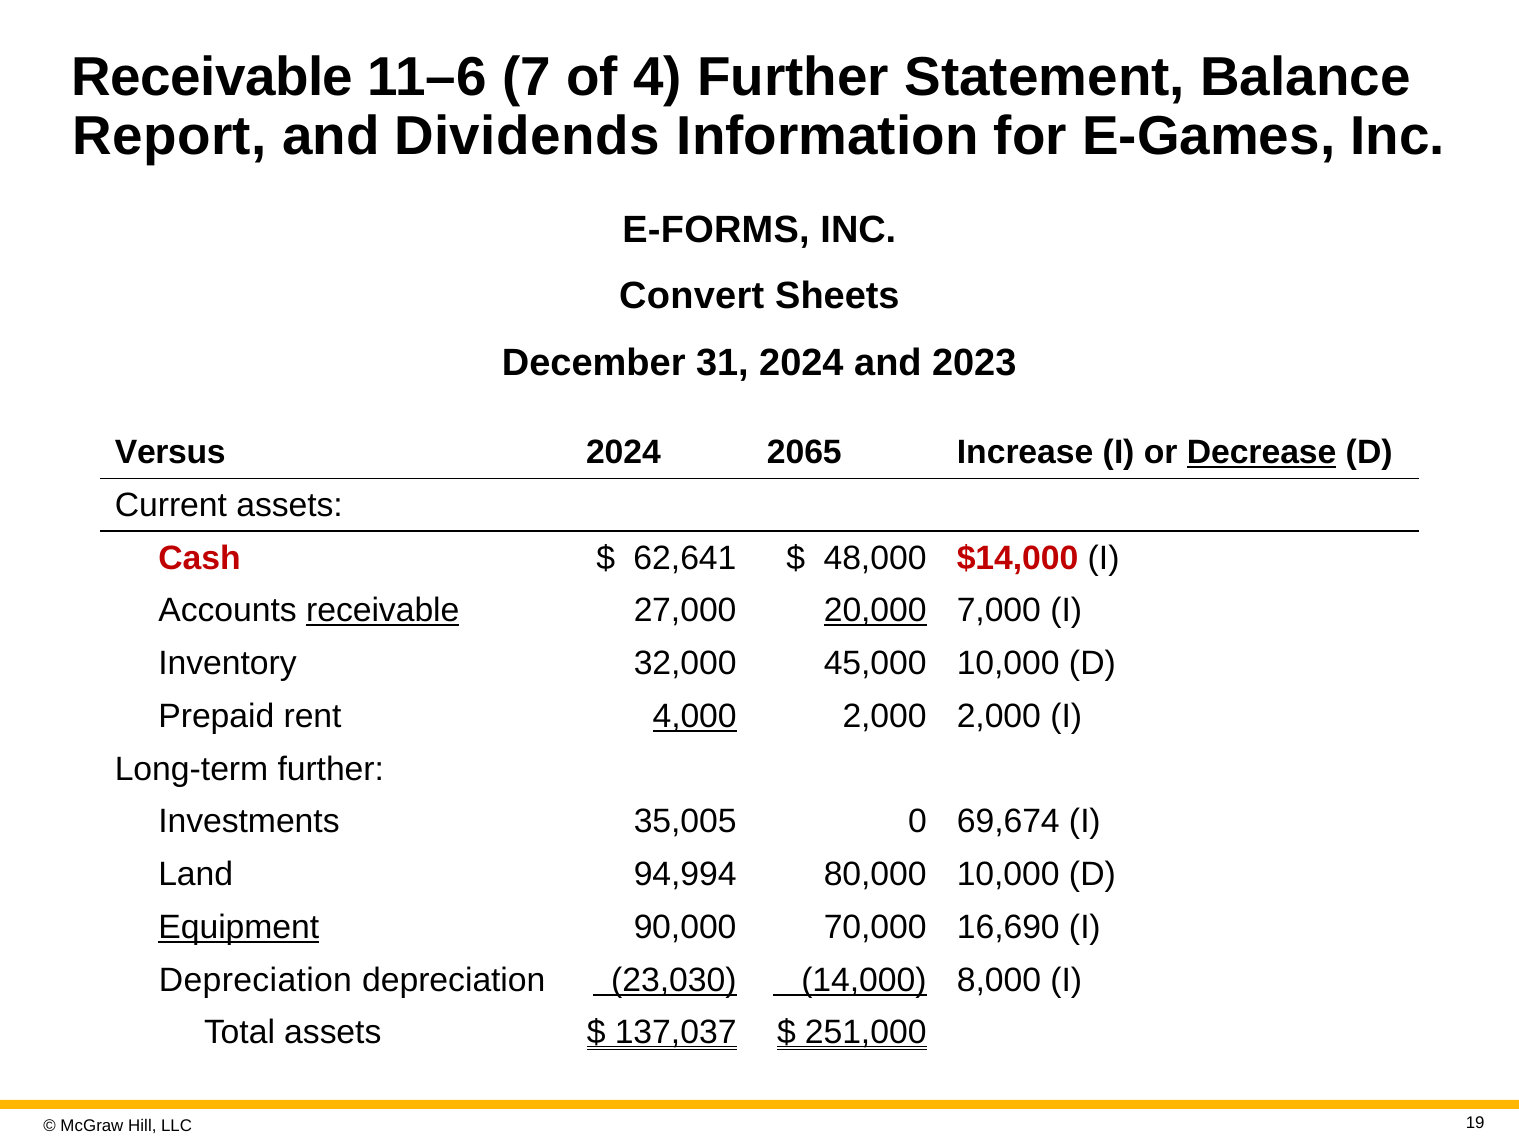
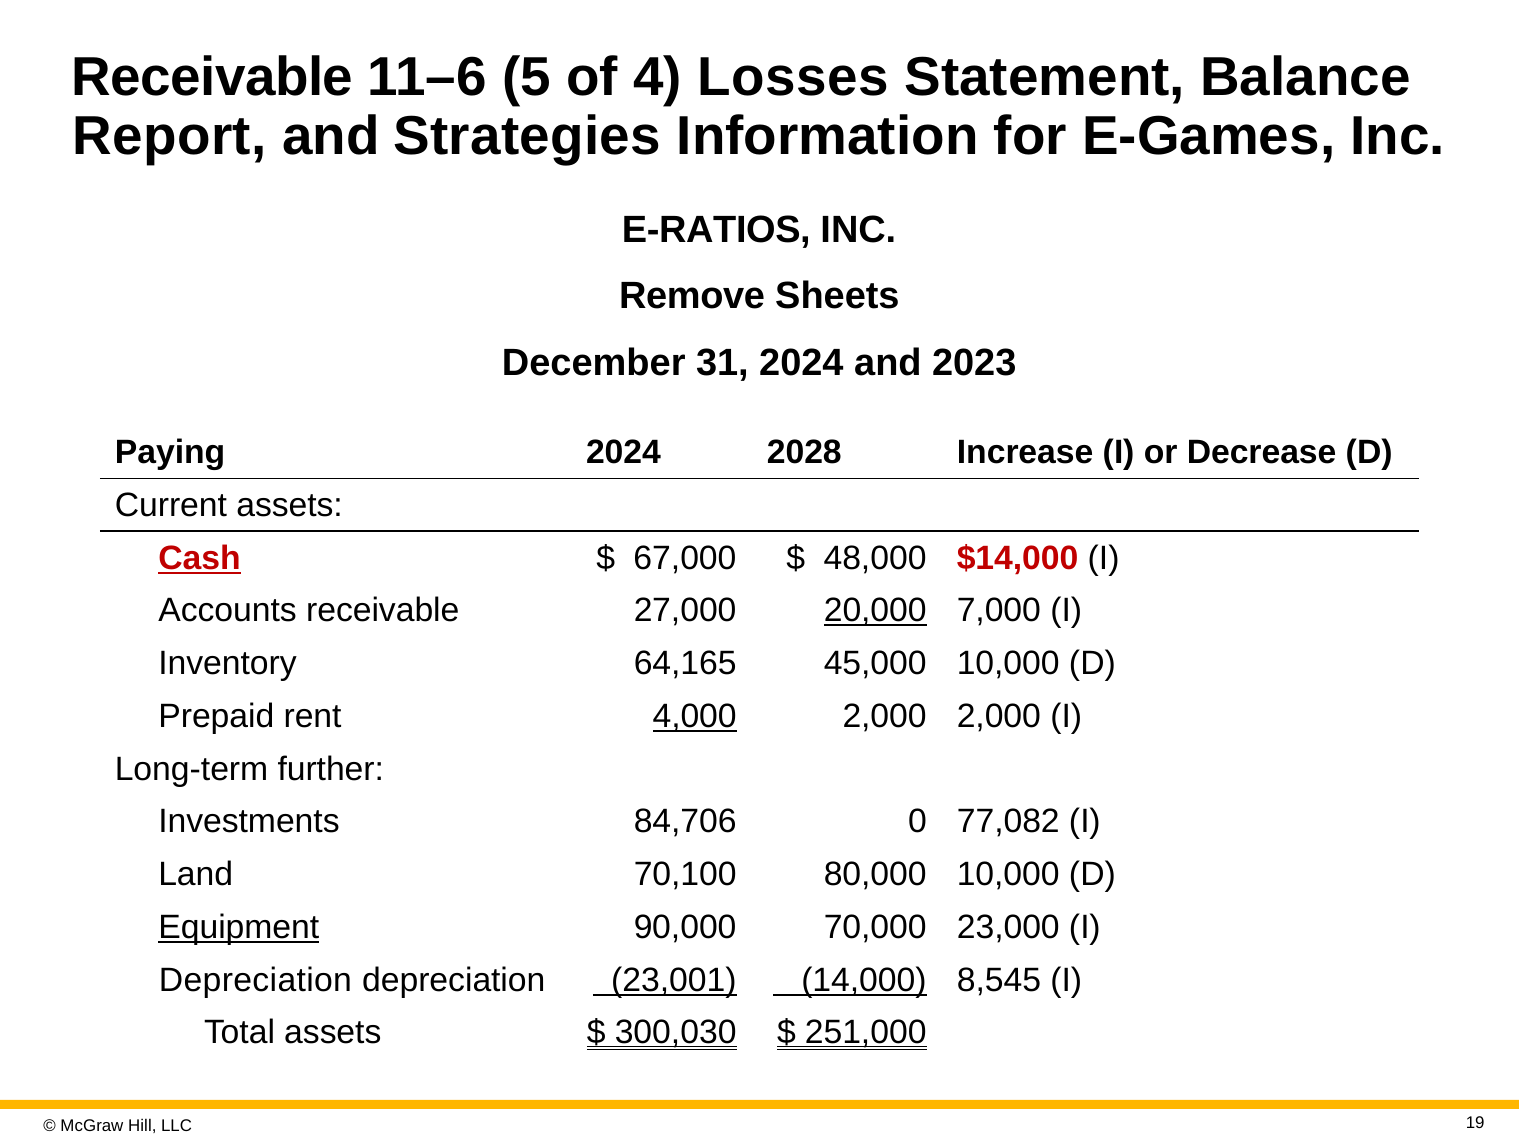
7: 7 -> 5 (526, 77)
4 Further: Further -> Losses (793, 77)
Dividends: Dividends -> Strategies (527, 136)
E-FORMS: E-FORMS -> E-RATIOS (716, 230)
Convert: Convert -> Remove (692, 297)
Versus: Versus -> Paying (170, 453)
2065: 2065 -> 2028 (804, 453)
Decrease underline: present -> none (1262, 453)
Cash underline: none -> present (200, 558)
62,641: 62,641 -> 67,000 (685, 558)
receivable underline: present -> none (383, 611)
32,000: 32,000 -> 64,165 (685, 664)
35,005: 35,005 -> 84,706 (685, 822)
69,674: 69,674 -> 77,082 (1008, 822)
94,994: 94,994 -> 70,100 (685, 875)
16,690: 16,690 -> 23,000 (1008, 927)
23,030: 23,030 -> 23,001 (674, 980)
8,000: 8,000 -> 8,545 (999, 980)
137,037: 137,037 -> 300,030 (676, 1033)
